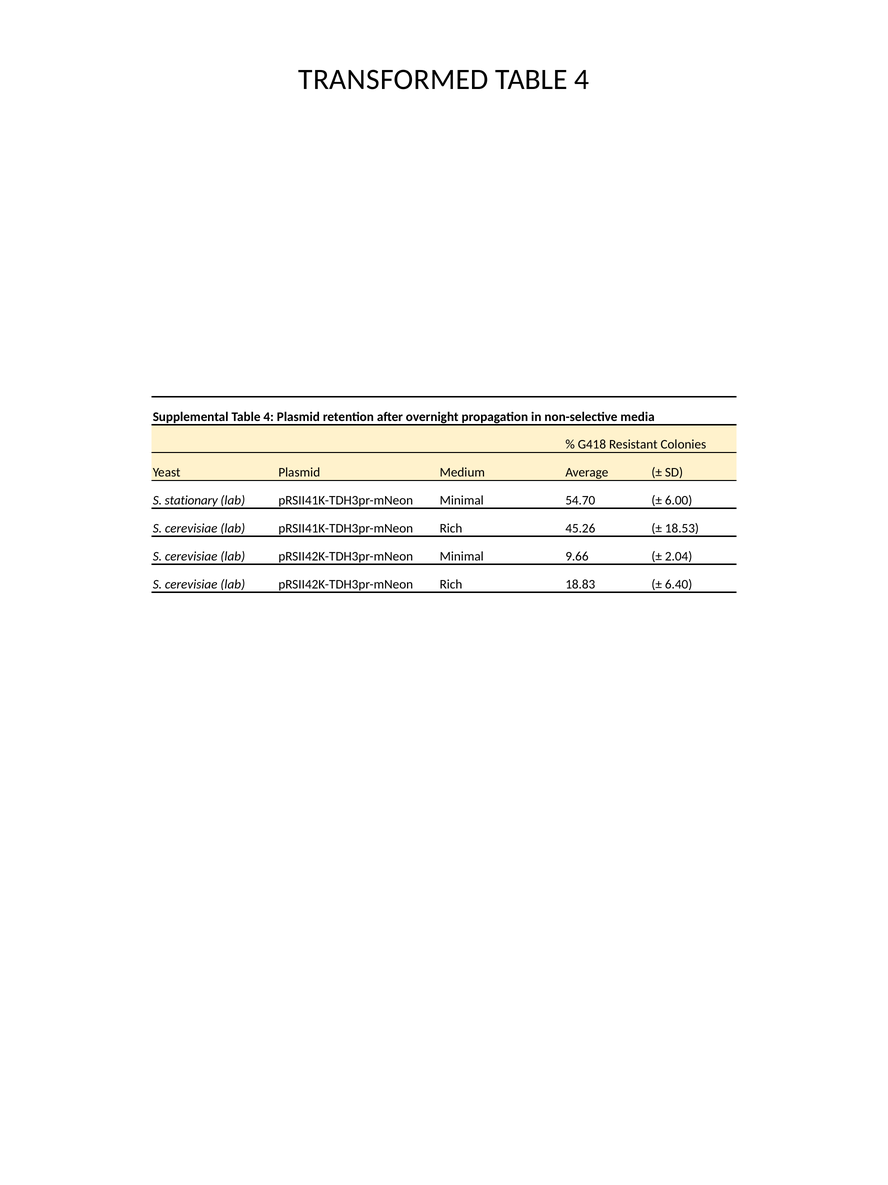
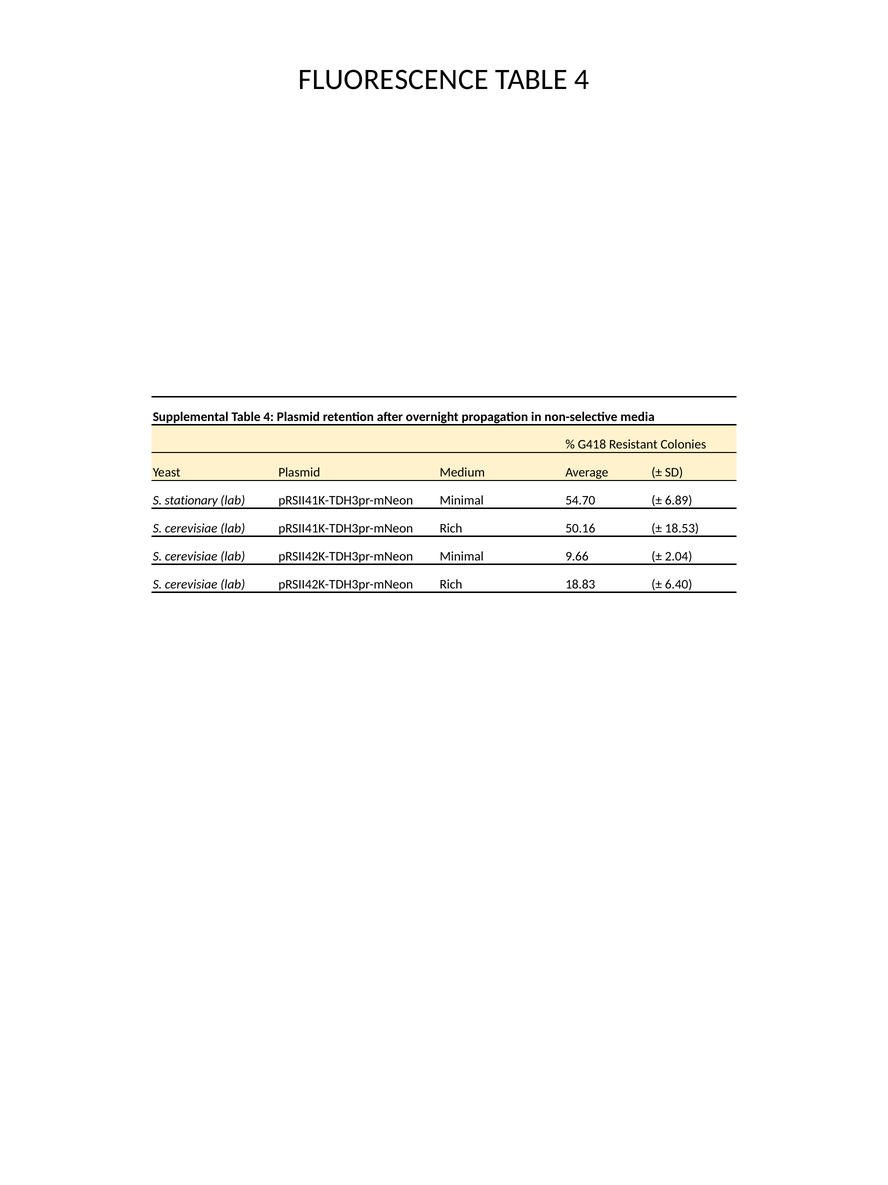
TRANSFORMED: TRANSFORMED -> FLUORESCENCE (394, 79)
6.00: 6.00 -> 6.89 (679, 500)
45.26: 45.26 -> 50.16 (580, 528)
